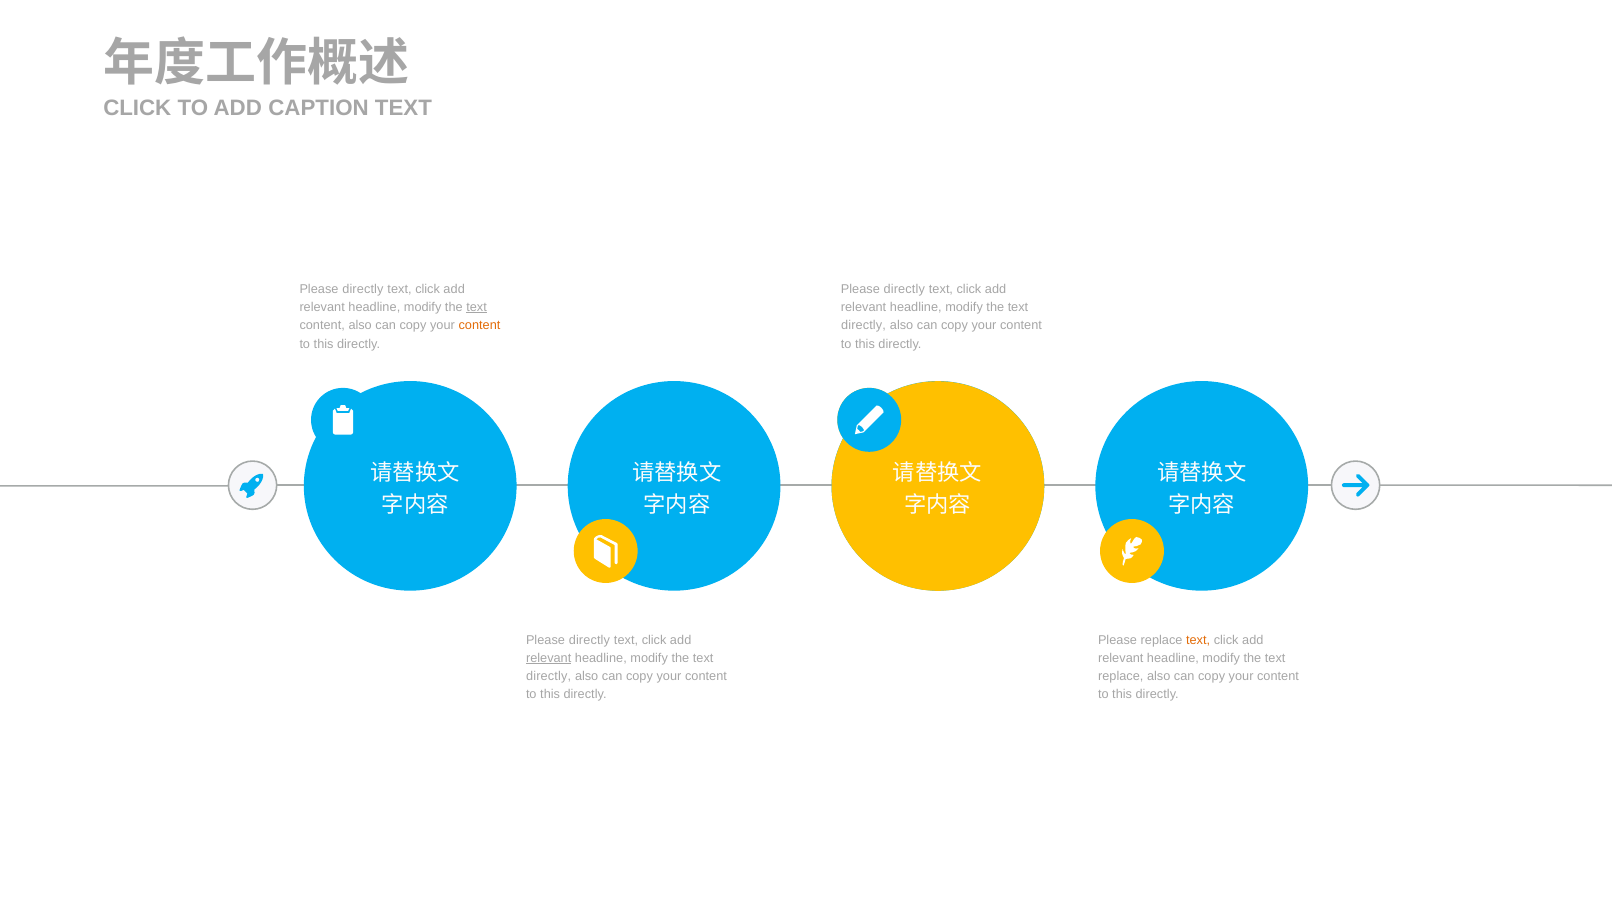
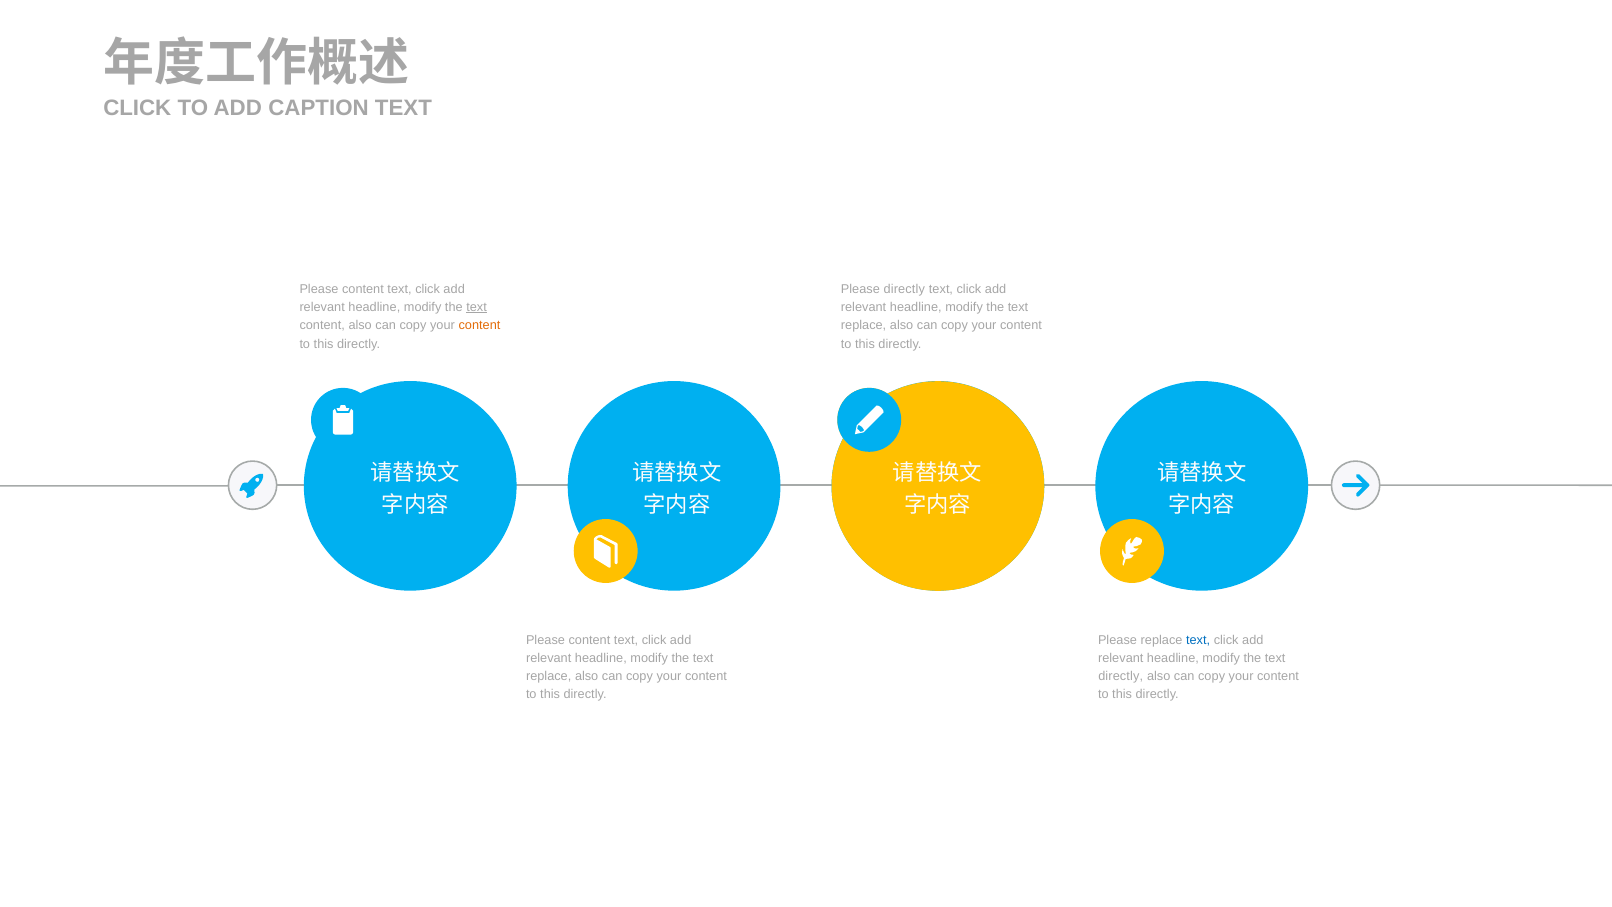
directly: directly -> content (363, 289)
directly: directly -> replace (864, 325)
directly: directly -> content (589, 640)
text colour: orange -> blue (1198, 640)
relevant underline: present -> none (549, 658)
directly: directly -> replace (549, 676)
replace: replace -> directly (1121, 676)
